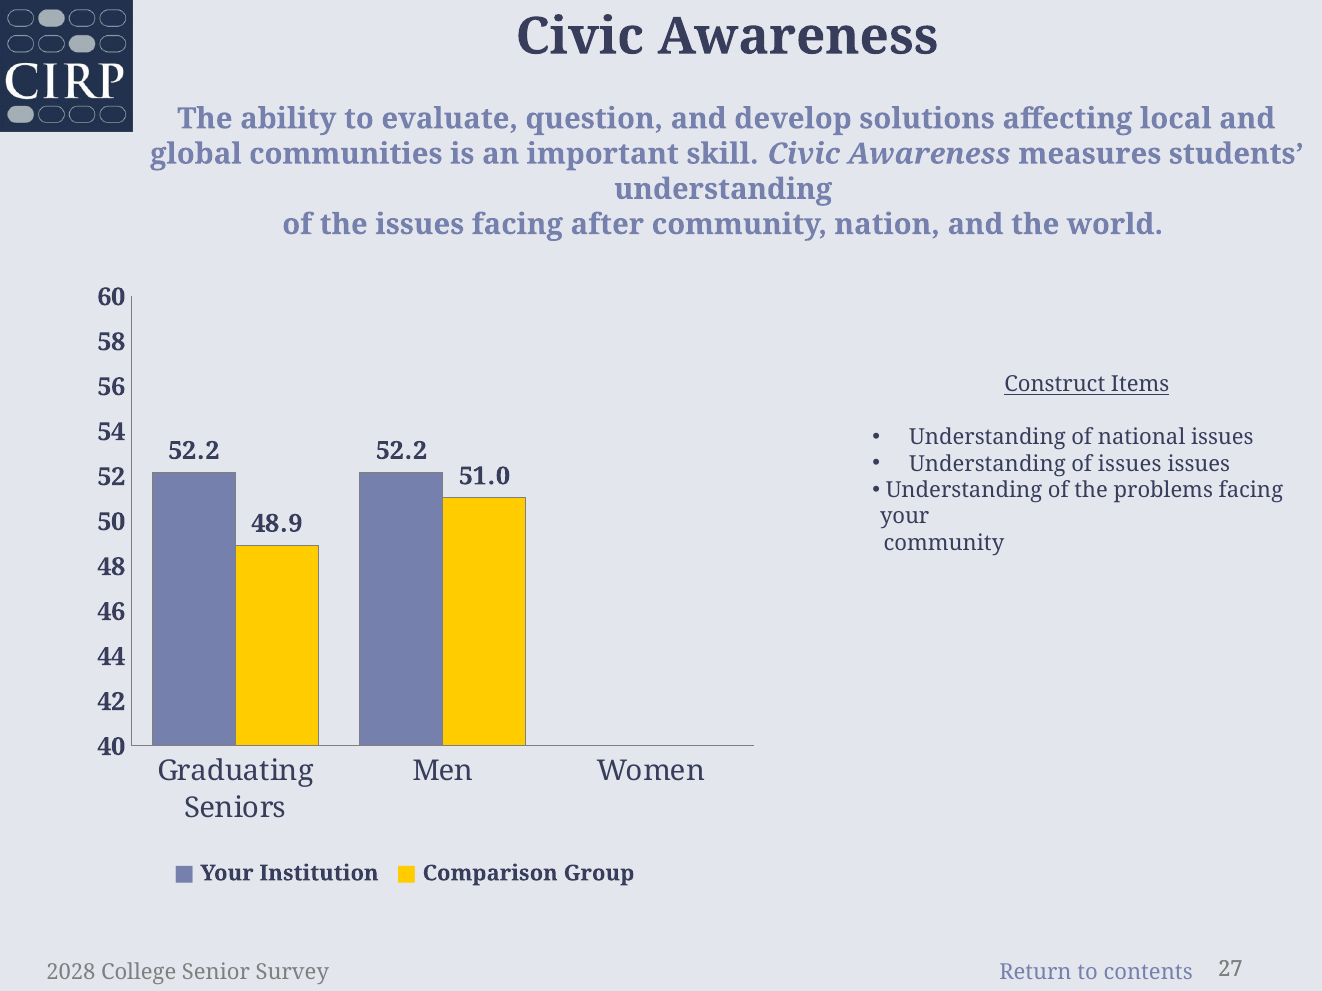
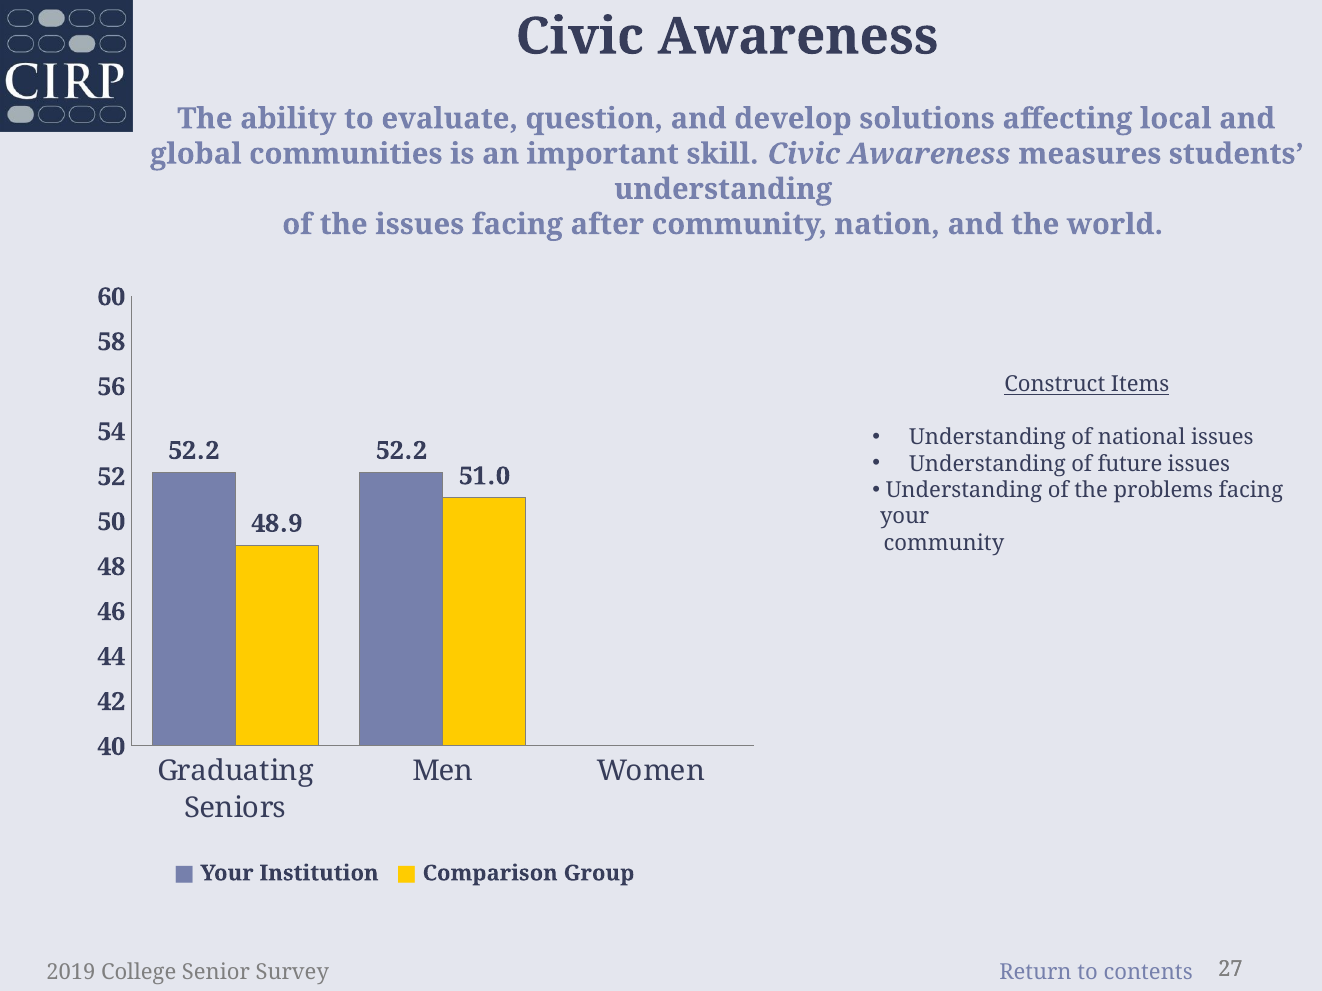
of issues: issues -> future (1130, 464)
2028: 2028 -> 2019 (71, 973)
